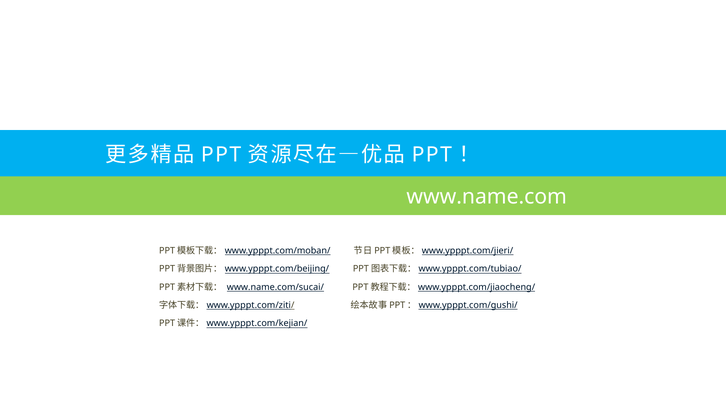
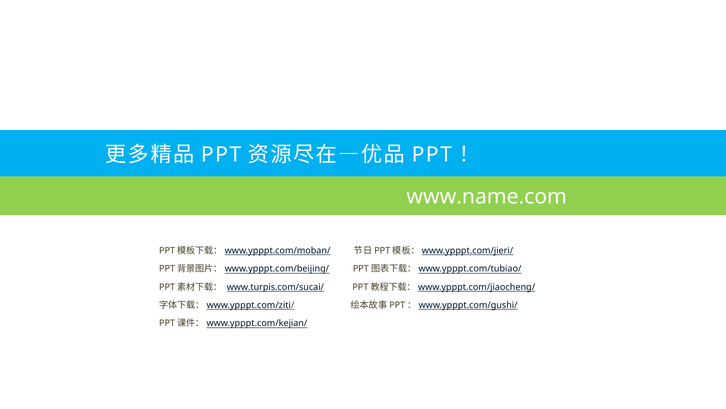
www.name.com/sucai/: www.name.com/sucai/ -> www.turpis.com/sucai/ (275, 287)
